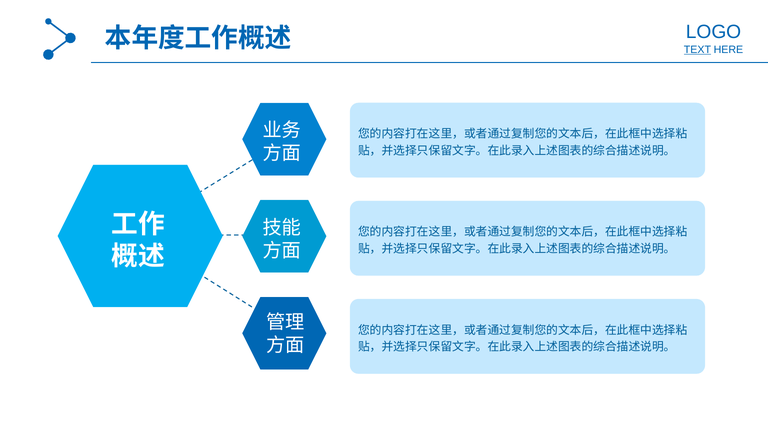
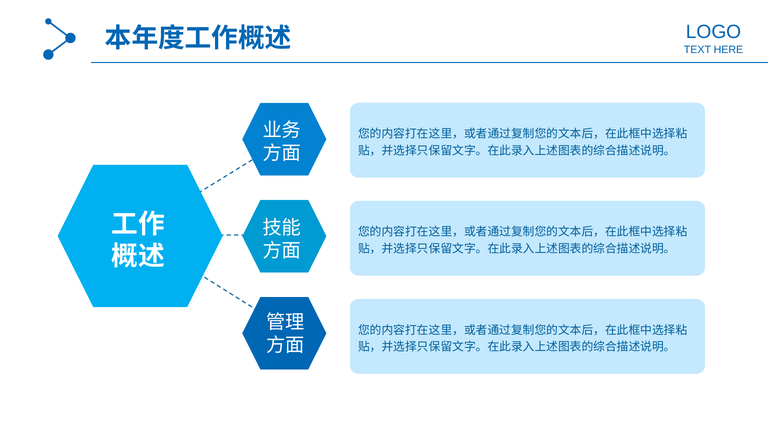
TEXT underline: present -> none (697, 50)
